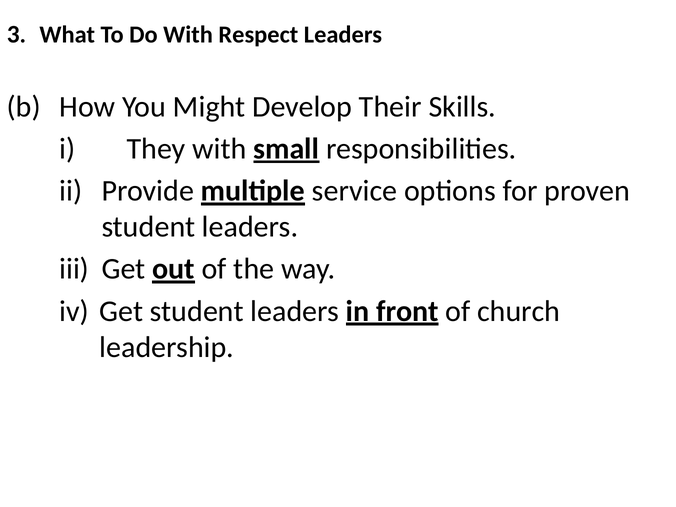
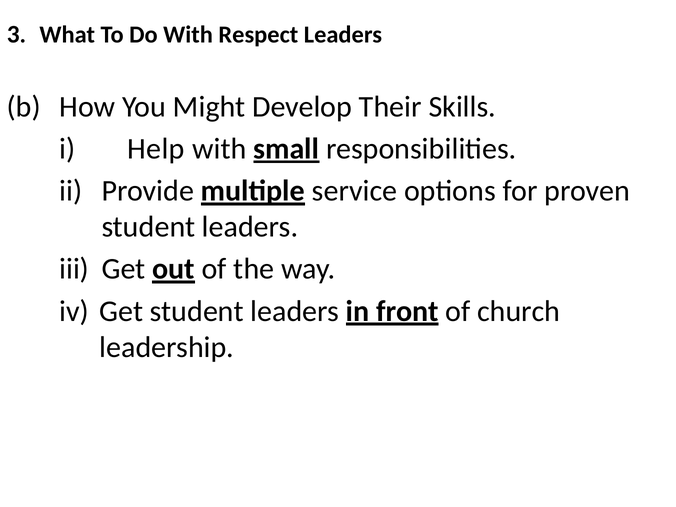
They: They -> Help (156, 149)
